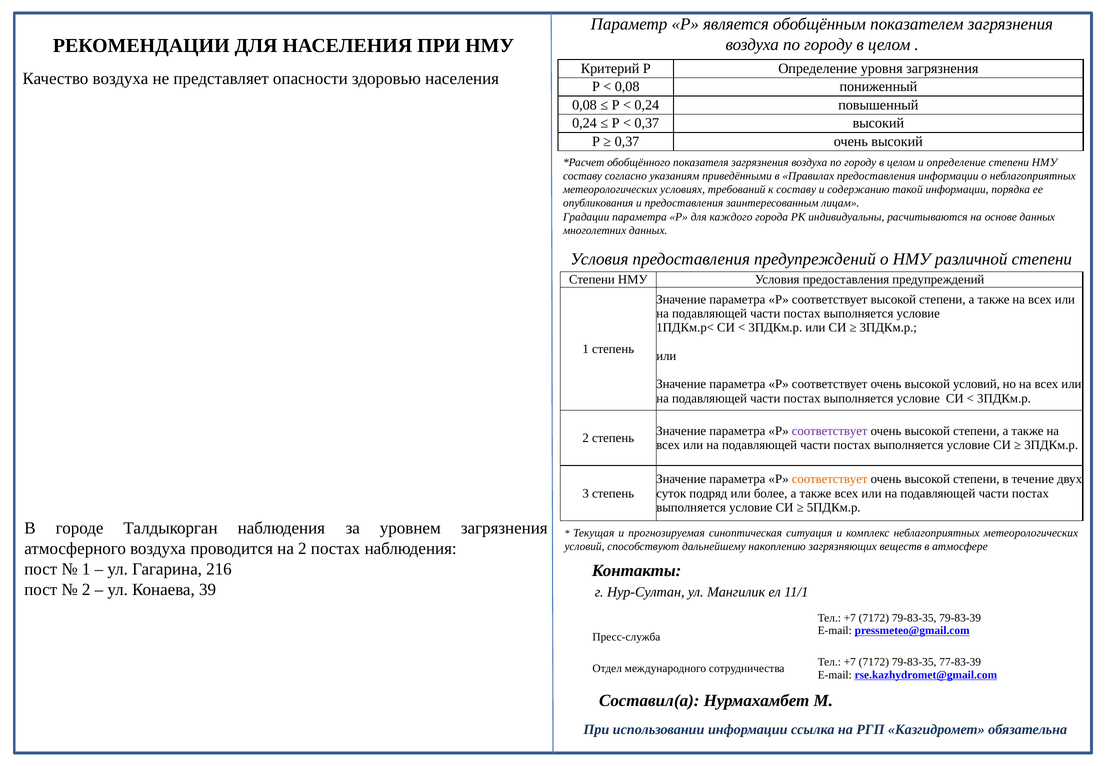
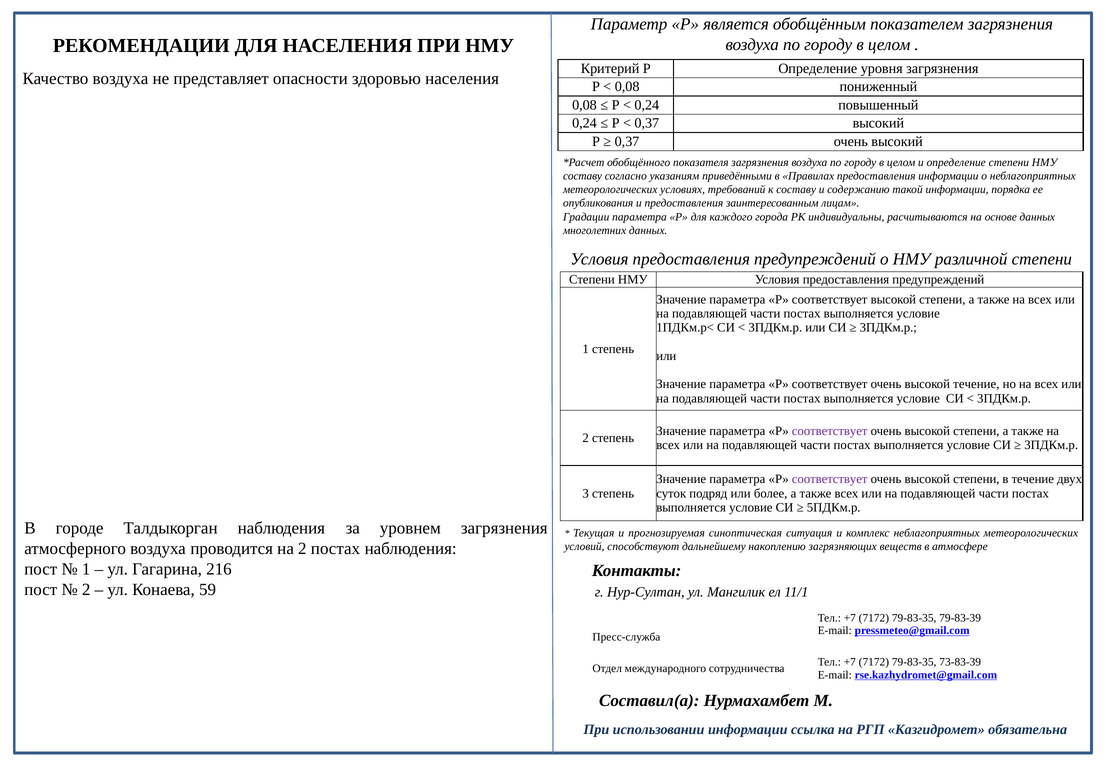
высокой условий: условий -> течение (976, 384)
соответствует colour: orange -> purple (830, 479)
39: 39 -> 59 (208, 589)
77-83-39: 77-83-39 -> 73-83-39 (960, 662)
